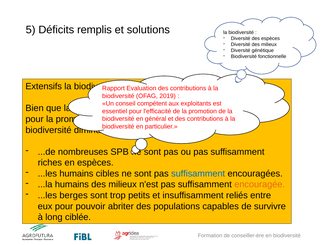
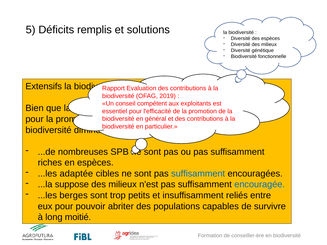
...les humains: humains -> adaptée (76, 174)
...la humains: humains -> suppose (72, 185)
encouragée colour: orange -> blue (260, 185)
ciblée: ciblée -> moitié (78, 217)
